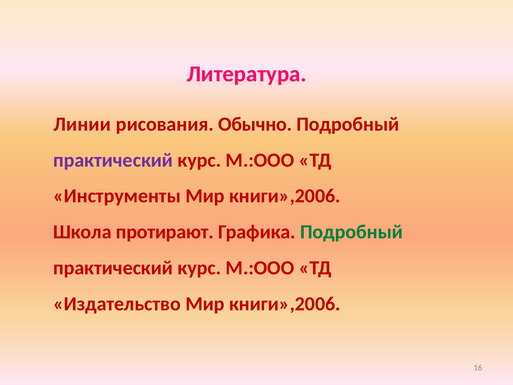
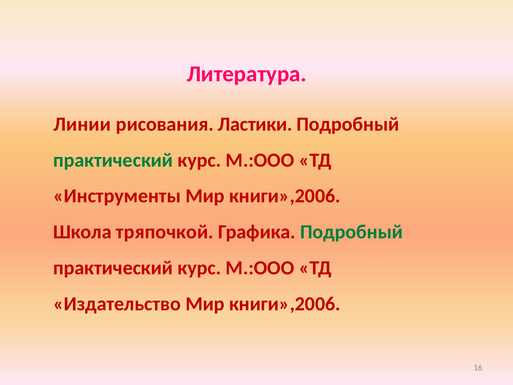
Обычно: Обычно -> Ластики (255, 124)
практический colour: purple -> green (113, 160)
протирают: протирают -> тряпочкой (165, 232)
